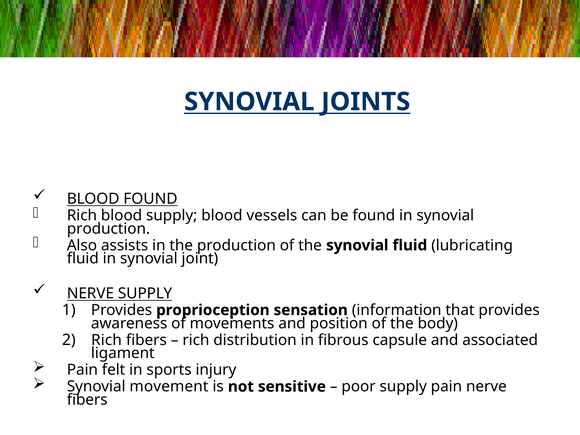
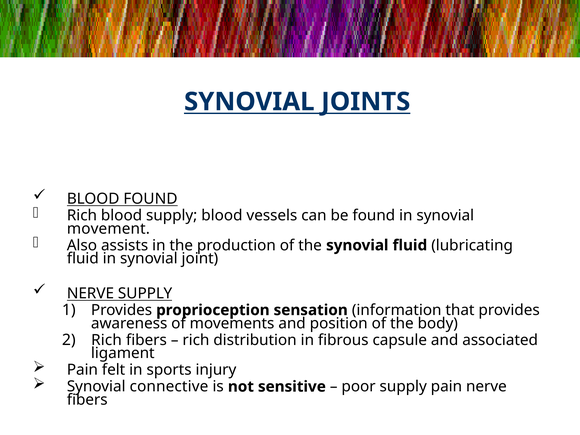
production: production -> movement (108, 229)
movement: movement -> connective (169, 387)
